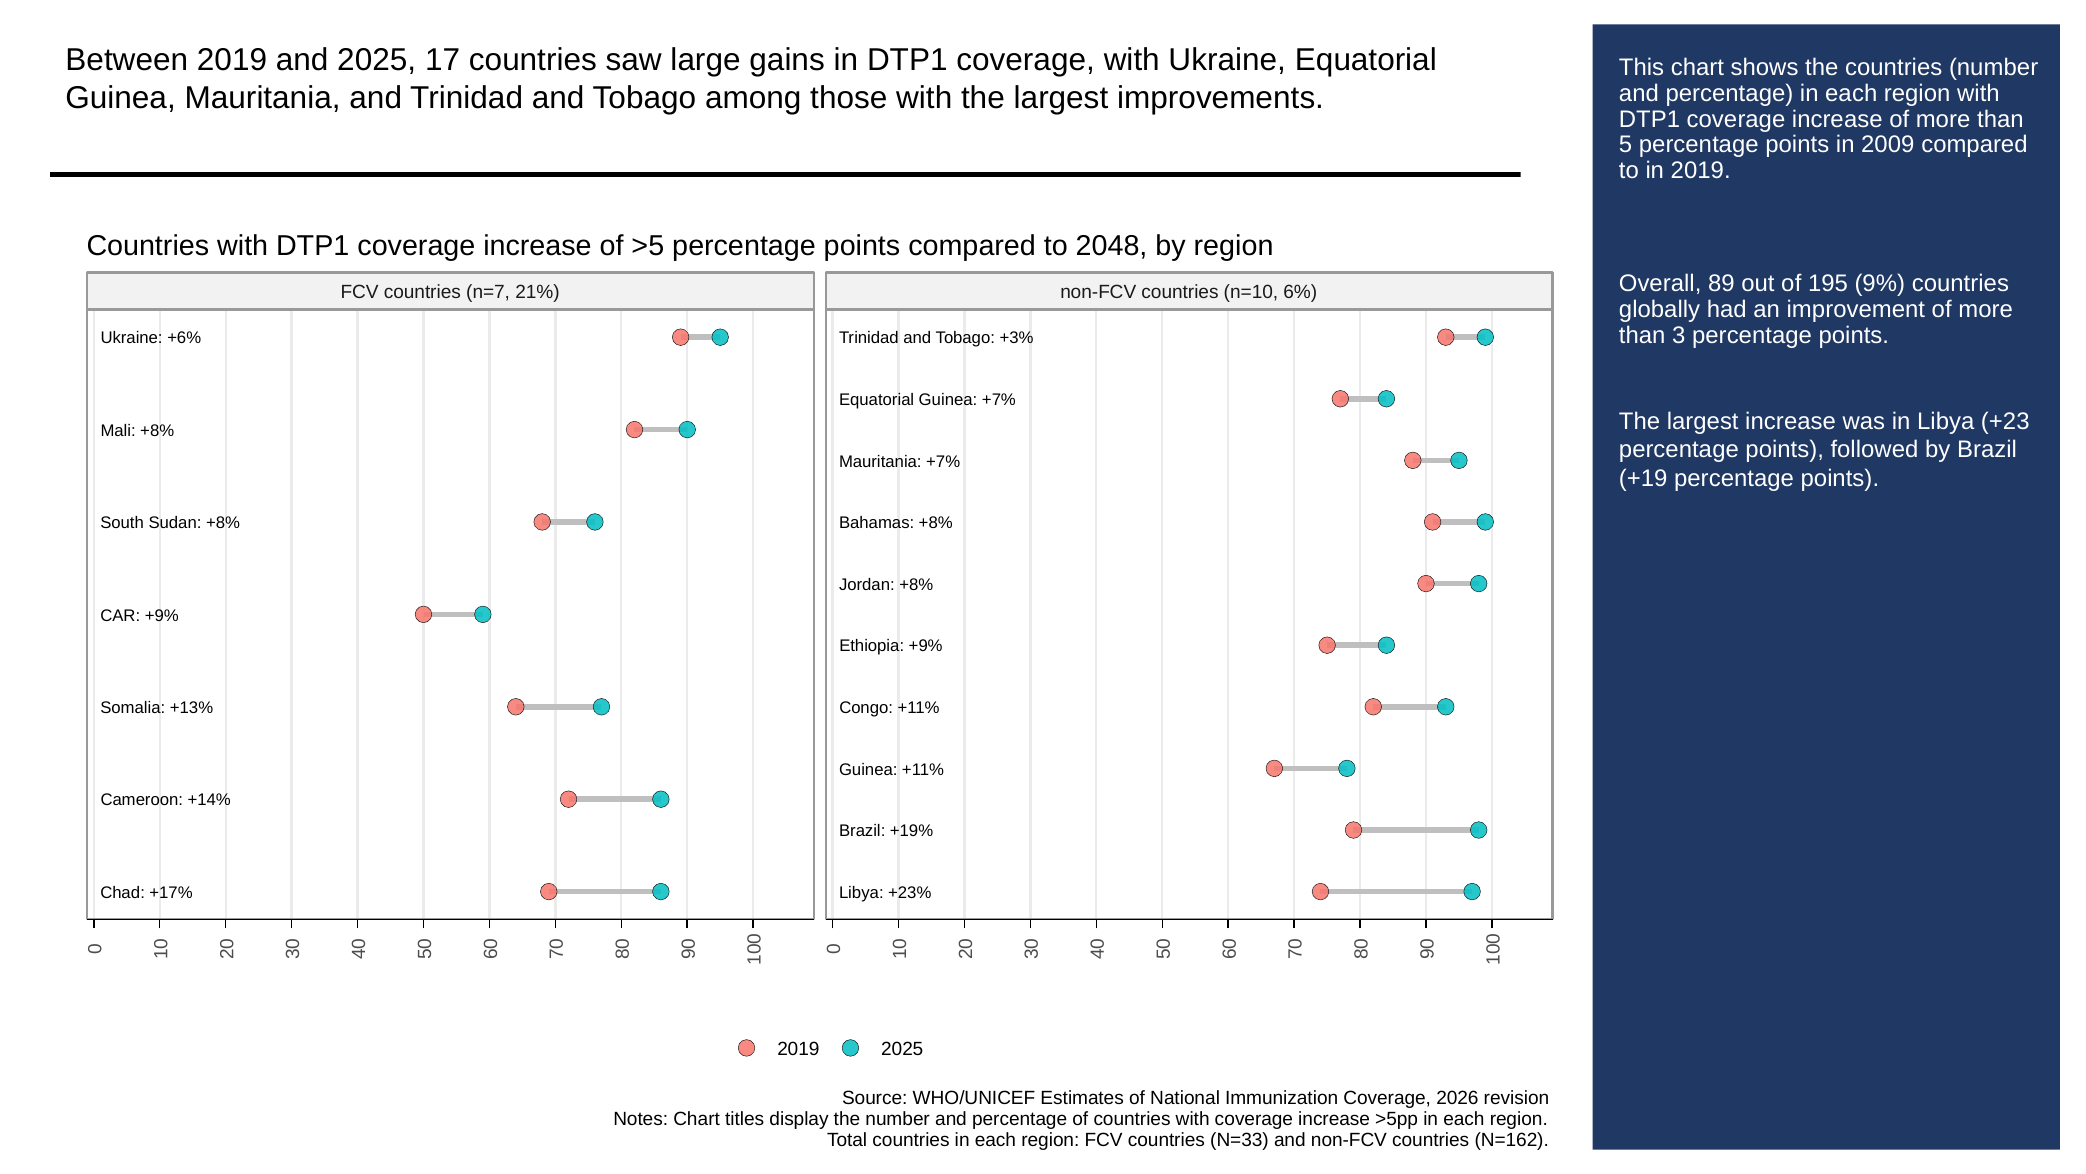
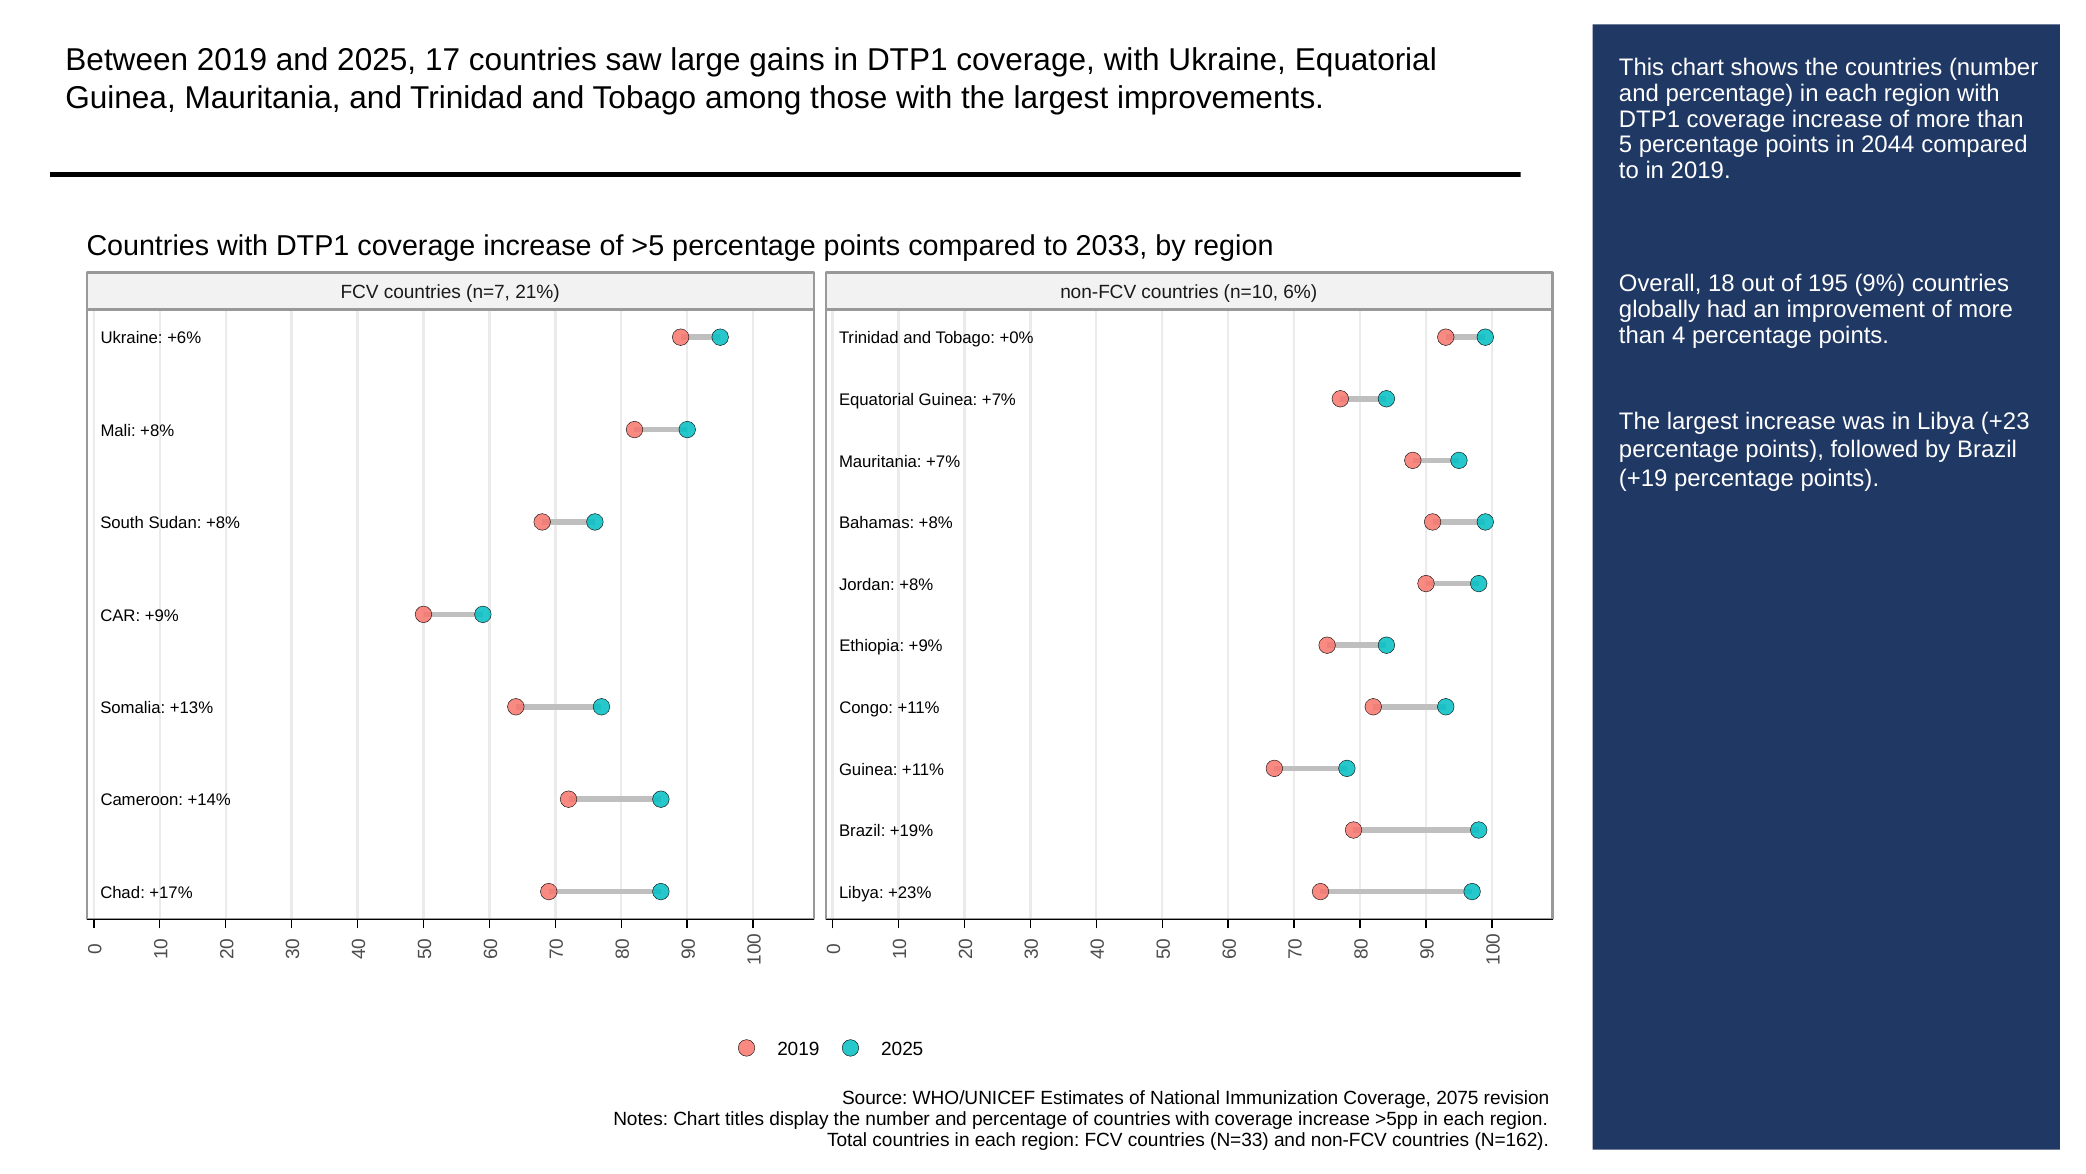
2009: 2009 -> 2044 (1888, 145)
2048: 2048 -> 2033 (1112, 246)
89: 89 -> 18 (1721, 284)
than 3: 3 -> 4 (1679, 335)
+3%: +3% -> +0% (1017, 338)
2026: 2026 -> 2075 (1457, 1098)
